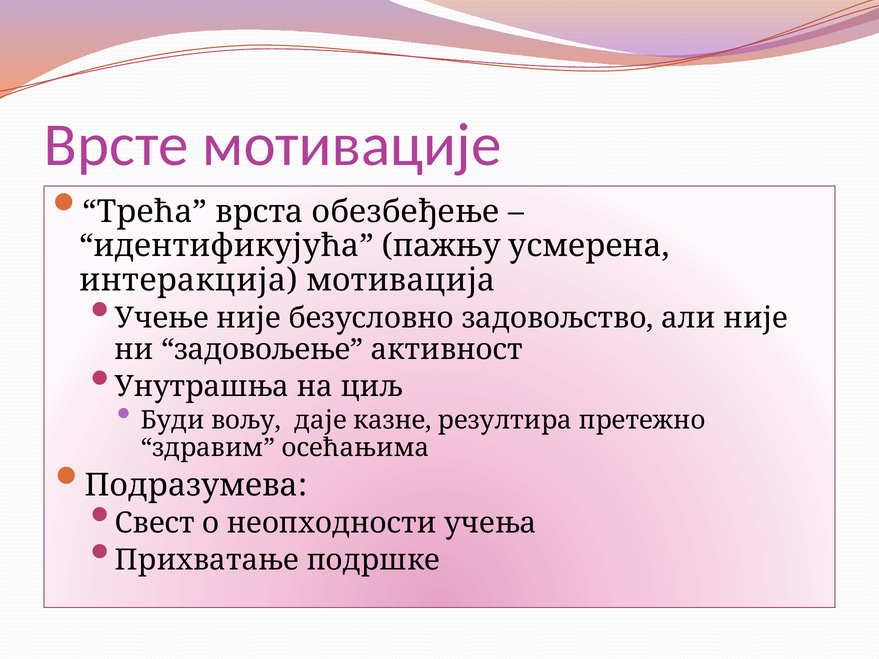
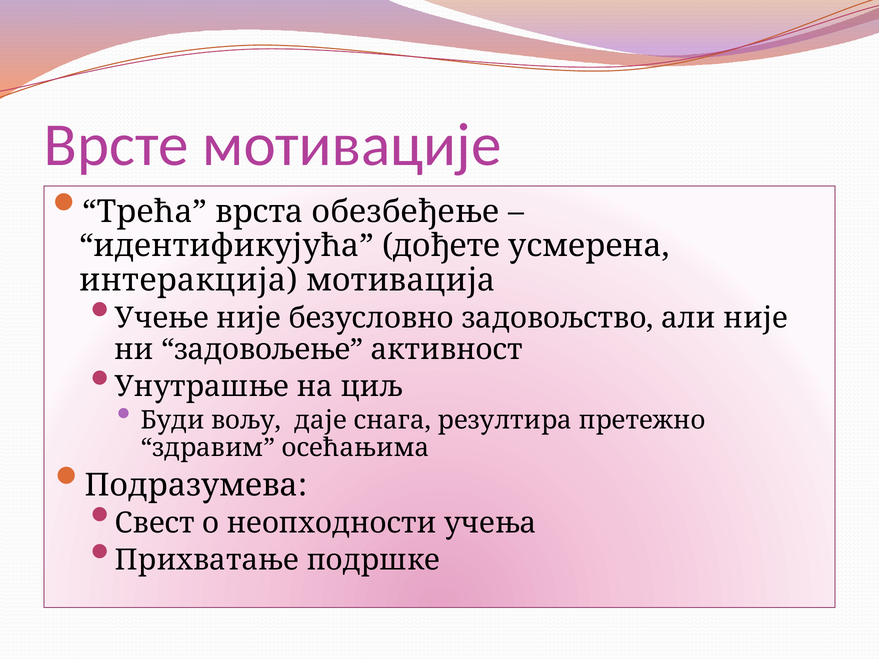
пажњу: пажњу -> дођете (441, 246)
Унутрашња: Унутрашња -> Унутрашње (202, 387)
казне: казне -> снага (392, 420)
